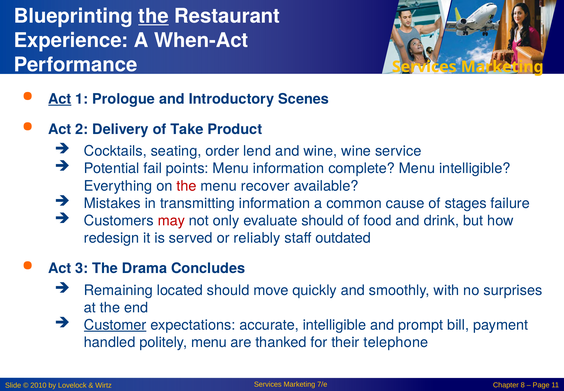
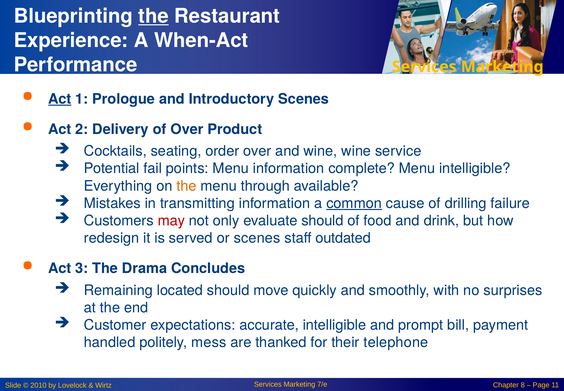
of Take: Take -> Over (187, 129)
order lend: lend -> over (257, 151)
the colour: red -> orange (186, 186)
recover: recover -> through (265, 186)
common underline: none -> present (354, 203)
stages: stages -> drilling (466, 203)
or reliably: reliably -> scenes (257, 238)
Customer underline: present -> none (115, 325)
politely menu: menu -> mess (209, 342)
